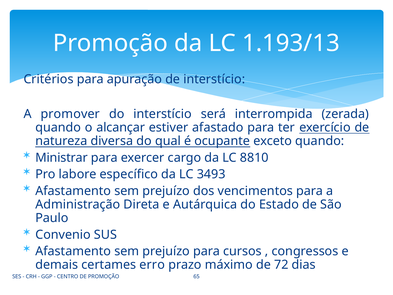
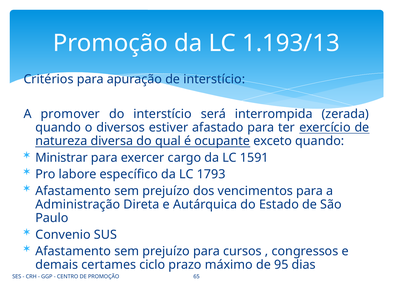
alcançar: alcançar -> diversos (121, 127)
8810: 8810 -> 1591 (254, 158)
3493: 3493 -> 1793 (211, 174)
erro: erro -> ciclo (152, 265)
72: 72 -> 95 (281, 265)
